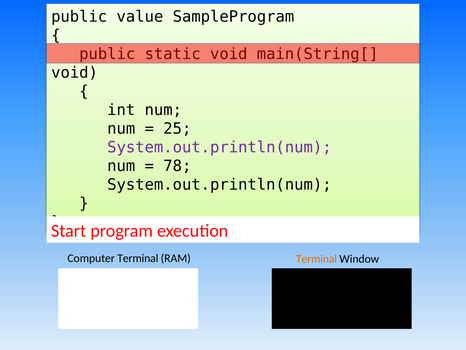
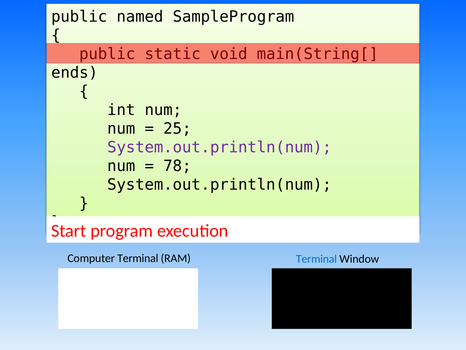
value: value -> named (140, 17)
void: void -> ends (75, 72)
Terminal colour: orange -> blue (316, 259)
